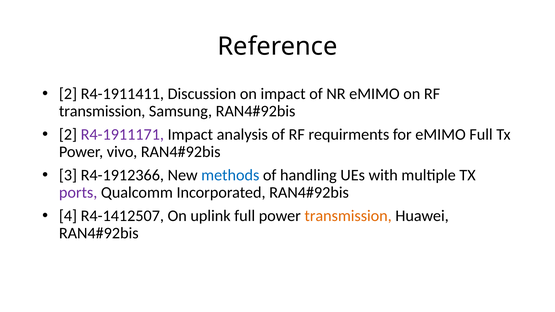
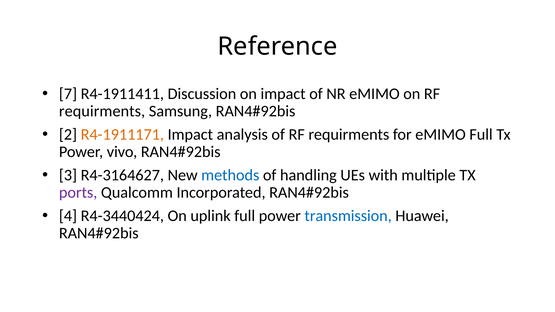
2: 2 -> 7 (68, 94)
transmission: transmission -> requirments (102, 111)
R4-1911171 colour: purple -> orange (122, 134)
R4-1912366: R4-1912366 -> R4-3164627 (122, 175)
R4-1412507: R4-1412507 -> R4-3440424 (122, 216)
transmission colour: orange -> blue (348, 216)
